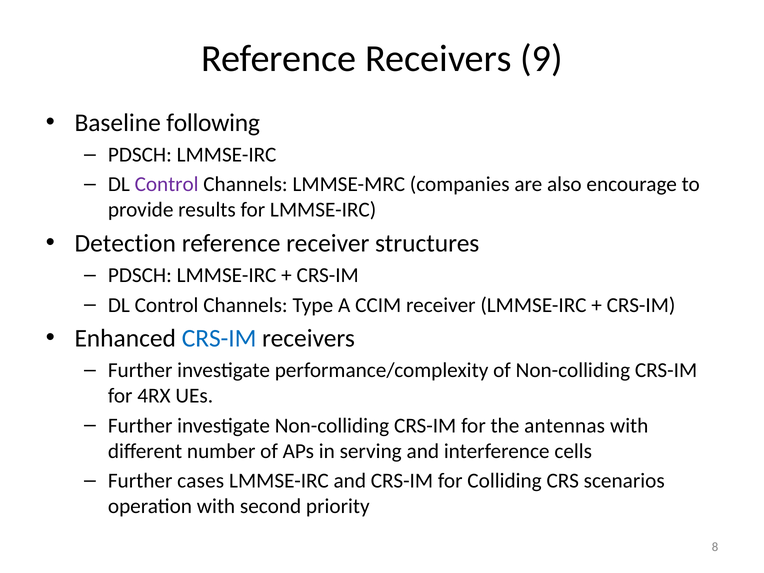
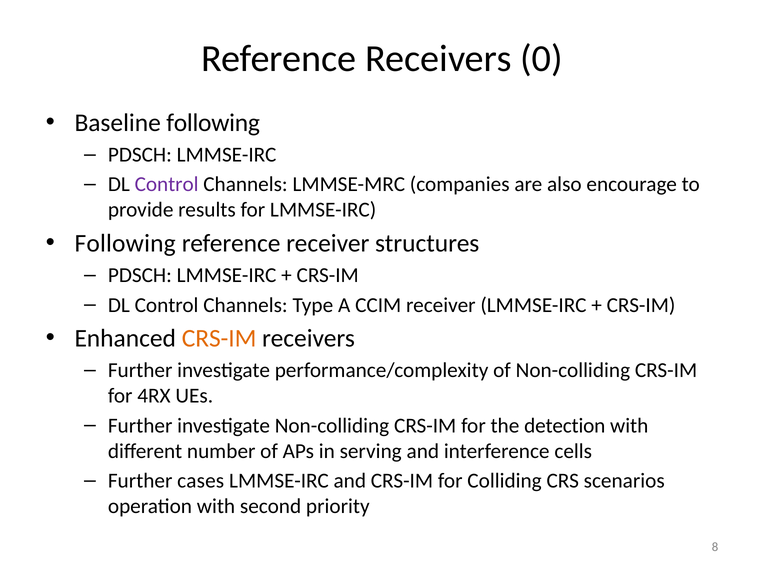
9: 9 -> 0 (541, 59)
Detection: Detection -> Following (125, 243)
CRS-IM colour: blue -> orange (219, 338)
antennas: antennas -> detection (565, 426)
